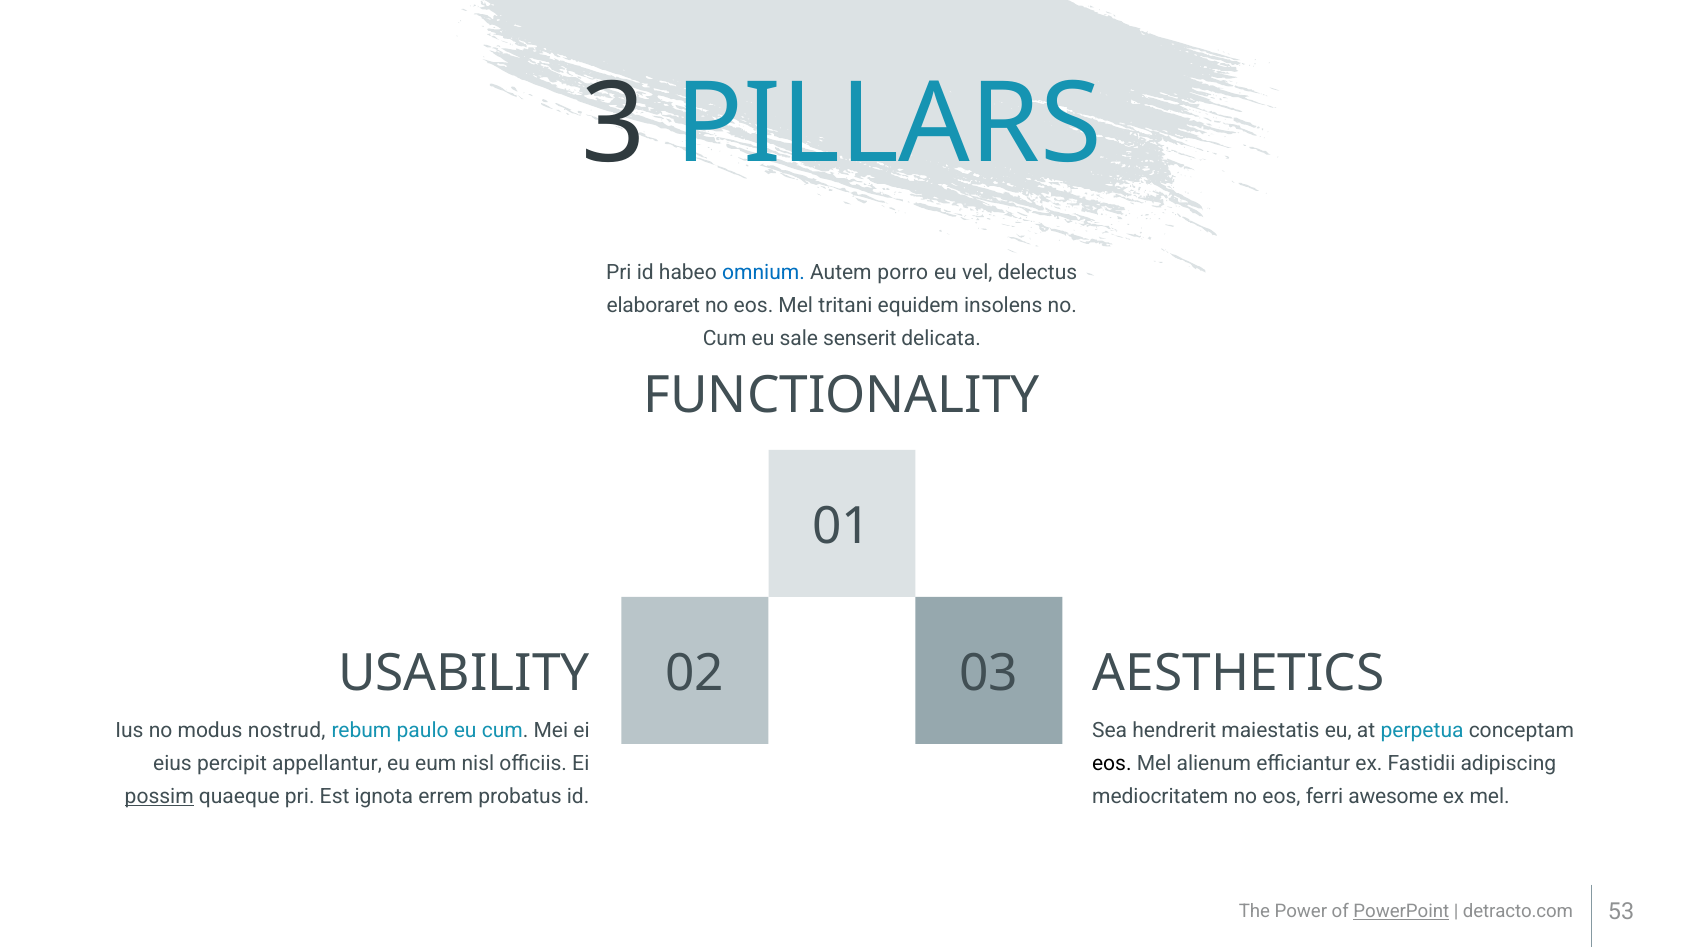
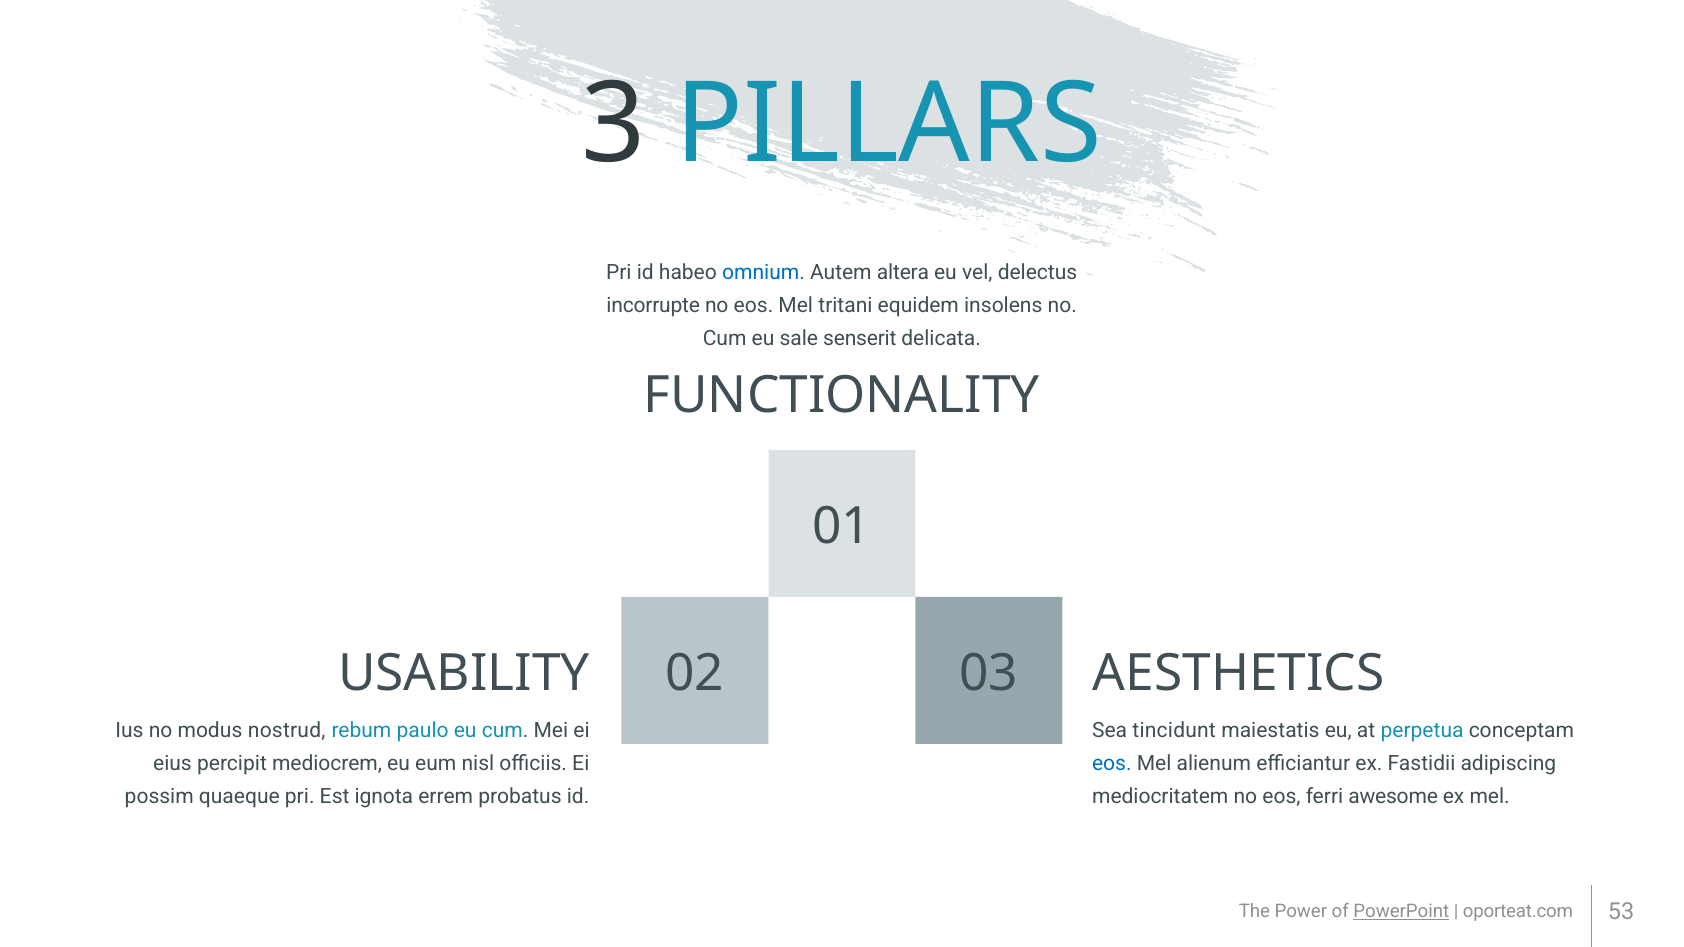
porro: porro -> altera (903, 273)
elaboraret: elaboraret -> incorrupte (653, 306)
hendrerit: hendrerit -> tincidunt (1174, 731)
appellantur: appellantur -> mediocrem (327, 764)
eos colour: black -> blue (1112, 764)
possim underline: present -> none (159, 797)
detracto.com: detracto.com -> oporteat.com (1518, 911)
